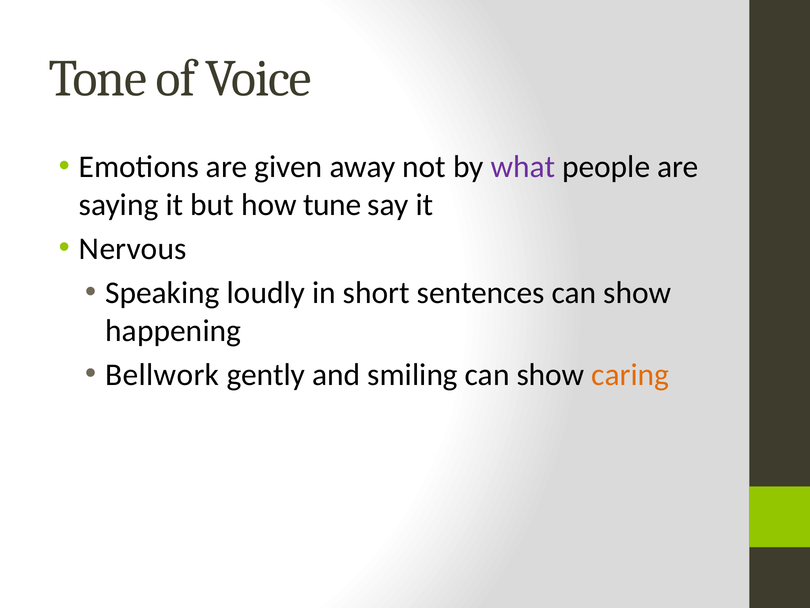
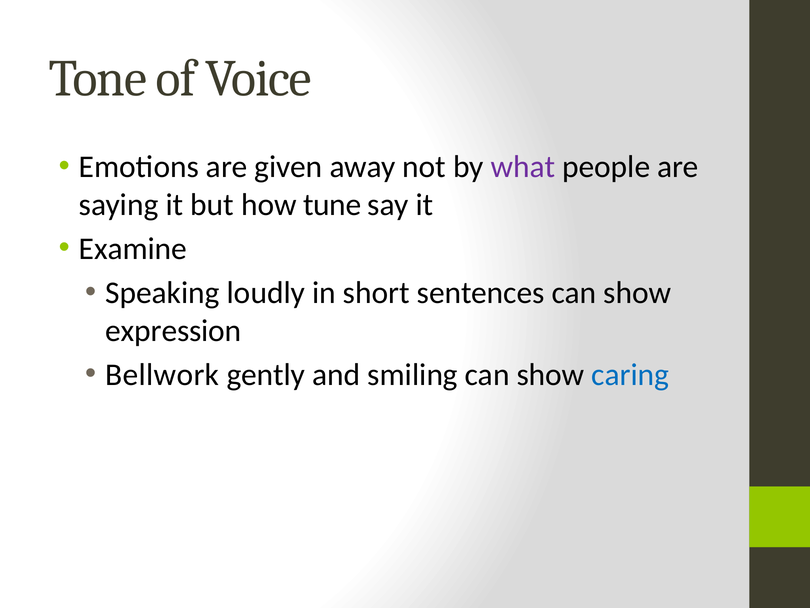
Nervous: Nervous -> Examine (133, 249)
happening: happening -> expression (173, 330)
caring colour: orange -> blue (630, 374)
